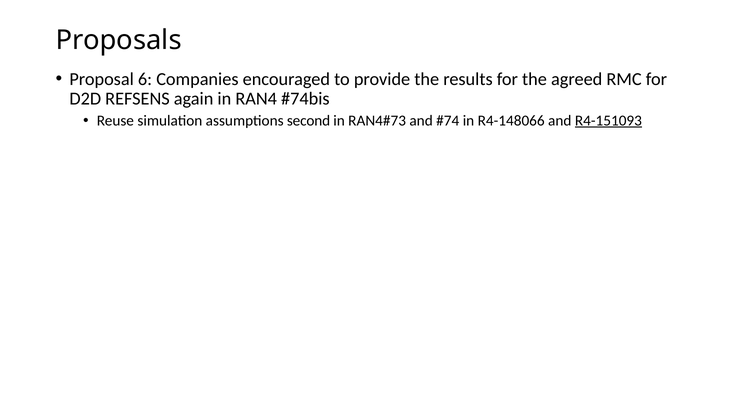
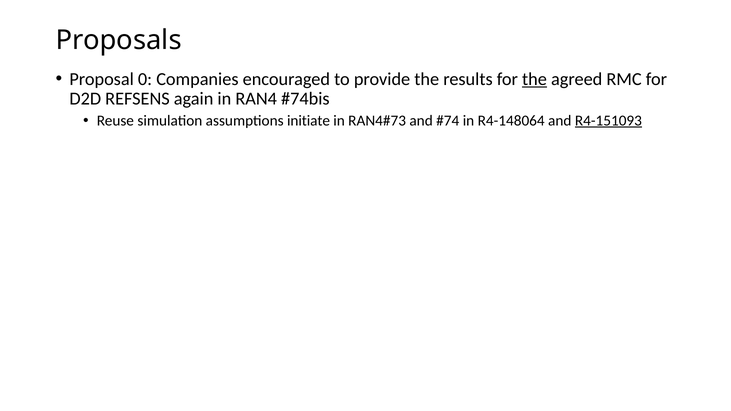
6: 6 -> 0 (145, 79)
the underline: none -> present (534, 79)
second: second -> initiate (309, 121)
R4-148066: R4-148066 -> R4-148064 (511, 121)
